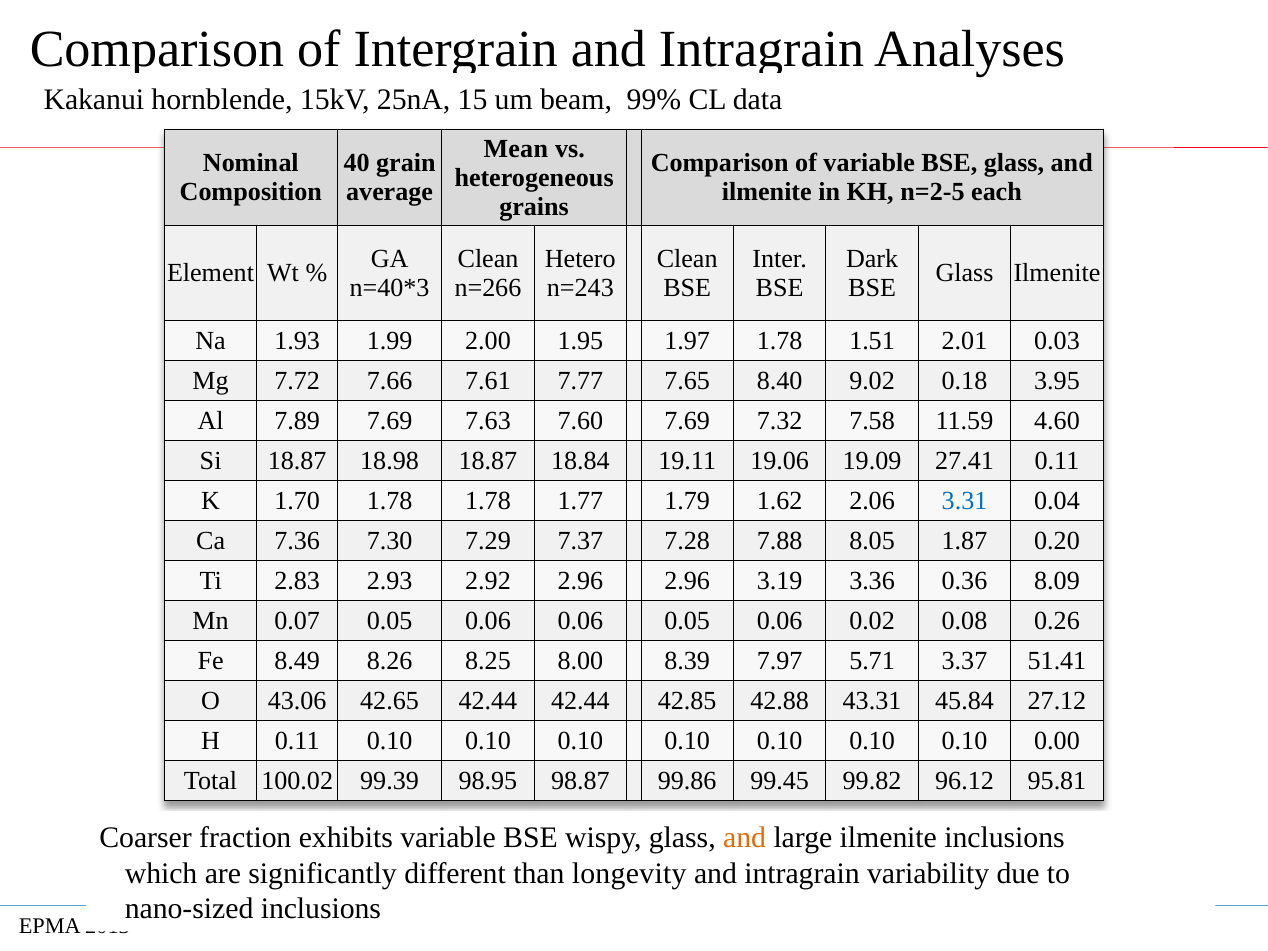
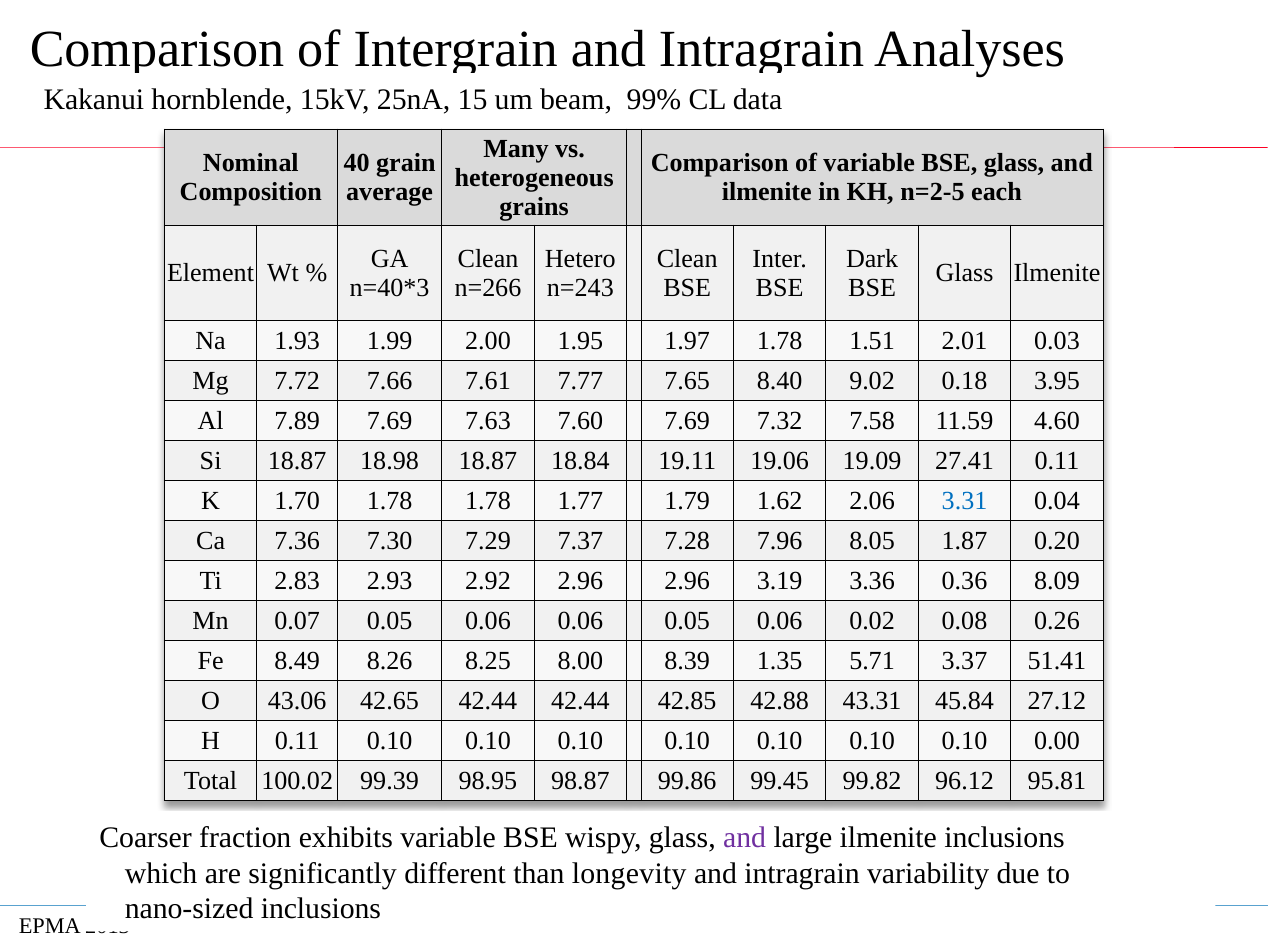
Mean: Mean -> Many (516, 149)
7.88: 7.88 -> 7.96 (780, 541)
7.97: 7.97 -> 1.35 (780, 661)
and colour: orange -> purple (745, 838)
